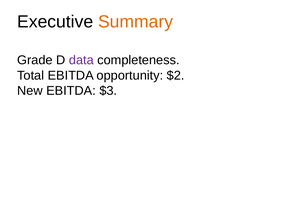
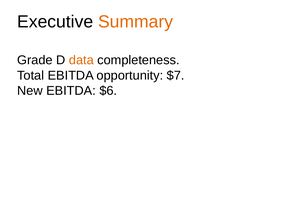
data colour: purple -> orange (81, 60)
$2: $2 -> $7 (176, 75)
$3: $3 -> $6 (108, 91)
